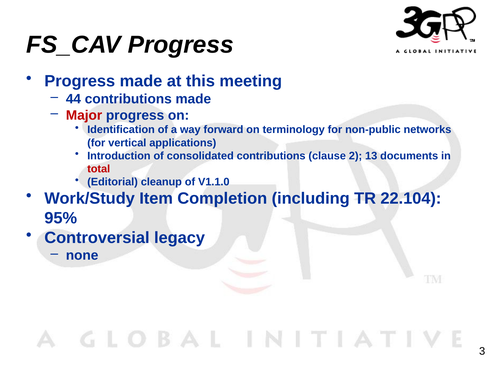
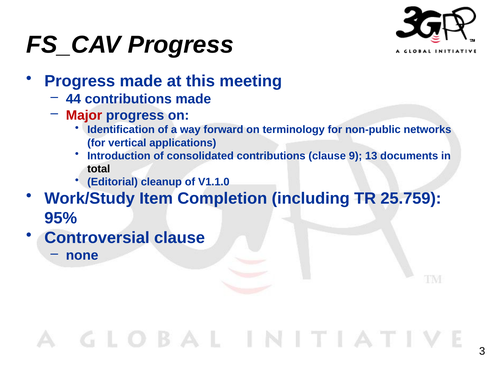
2: 2 -> 9 (356, 156)
total colour: red -> black (99, 169)
22.104: 22.104 -> 25.759 (411, 199)
Controversial legacy: legacy -> clause (180, 238)
